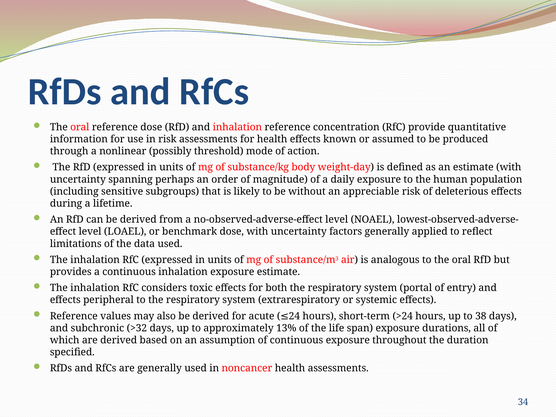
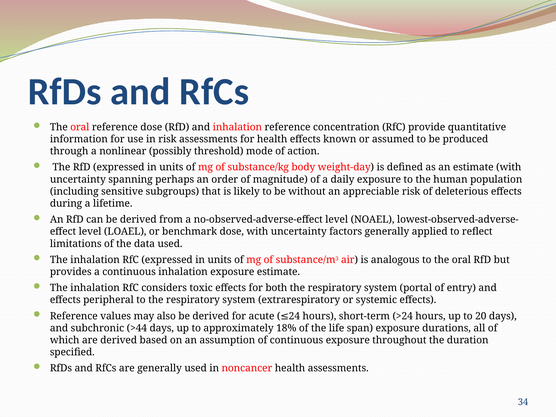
38: 38 -> 20 (481, 316)
>32: >32 -> >44 (137, 328)
13%: 13% -> 18% (286, 328)
